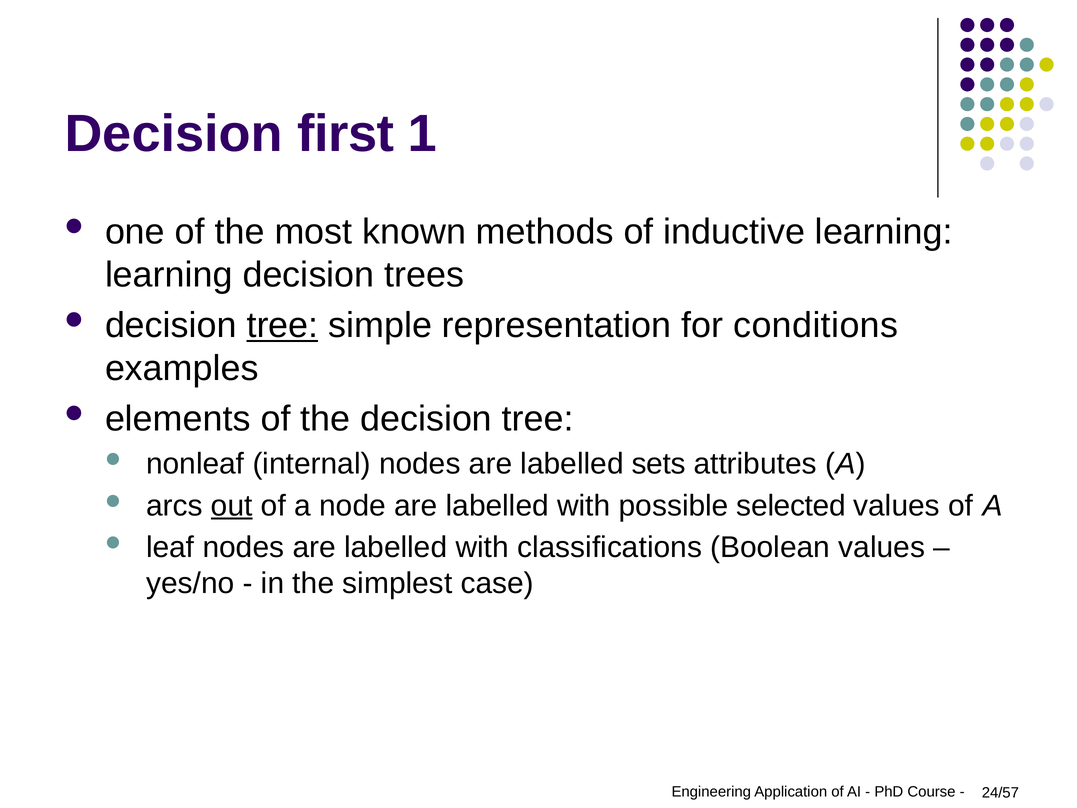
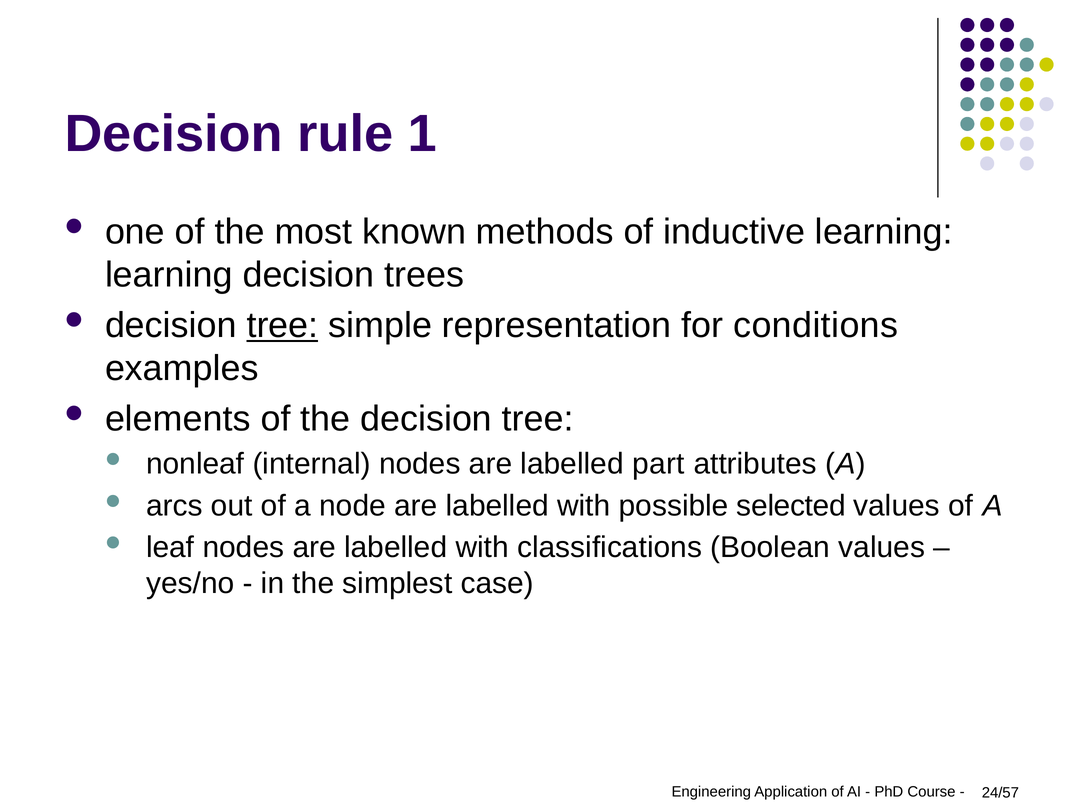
first: first -> rule (345, 134)
sets: sets -> part (658, 464)
out underline: present -> none (232, 506)
